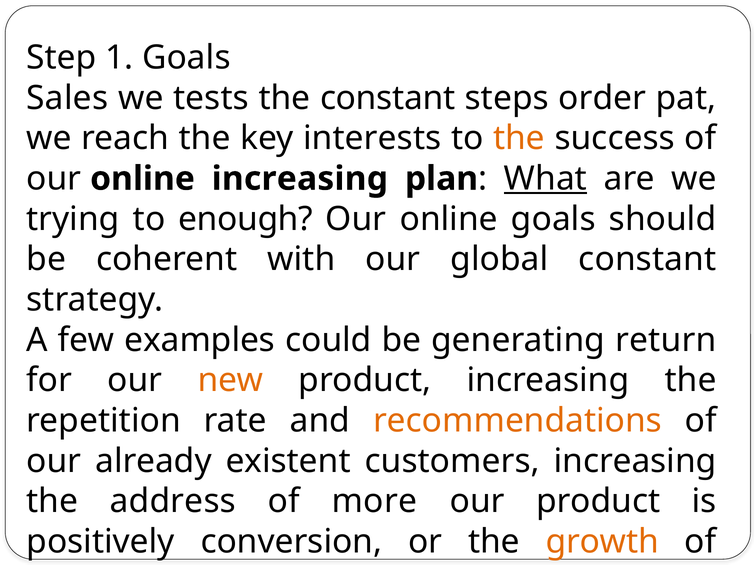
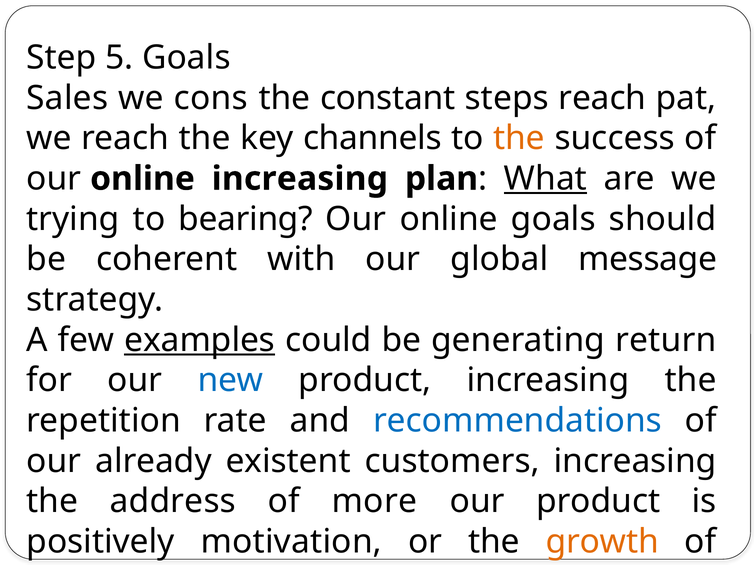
1: 1 -> 5 (119, 58)
tests: tests -> cons (211, 98)
steps order: order -> reach (602, 98)
interests: interests -> channels (372, 138)
enough: enough -> bearing (246, 219)
global constant: constant -> message (648, 259)
examples underline: none -> present (200, 340)
new colour: orange -> blue (231, 380)
recommendations colour: orange -> blue (518, 421)
conversion: conversion -> motivation (291, 542)
